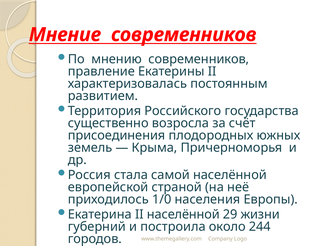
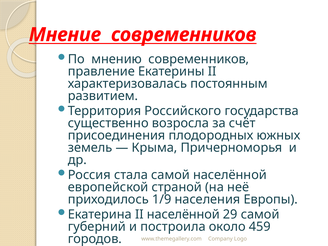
1/0: 1/0 -> 1/9 (162, 199)
29 жизни: жизни -> самой (260, 214)
244: 244 -> 459 (260, 227)
